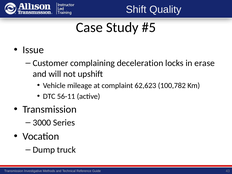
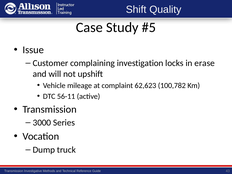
deceleration: deceleration -> investigation (140, 63)
